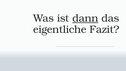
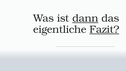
Fazit underline: none -> present (104, 29)
